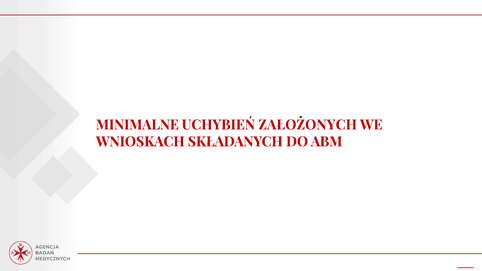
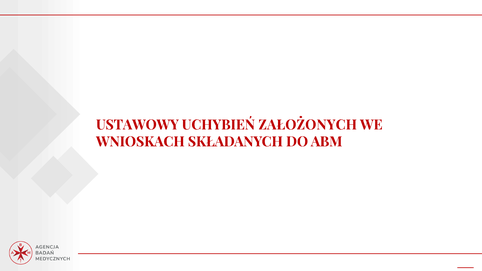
MINIMALNE: MINIMALNE -> USTAWOWY (137, 125)
